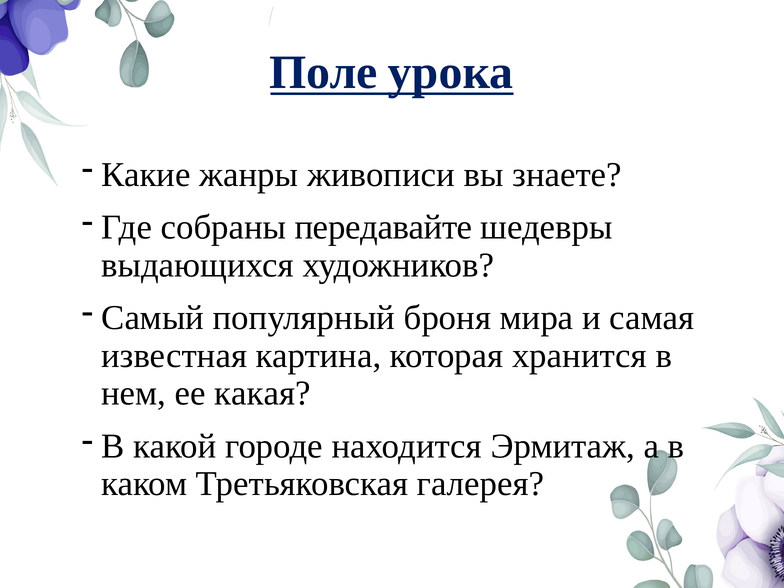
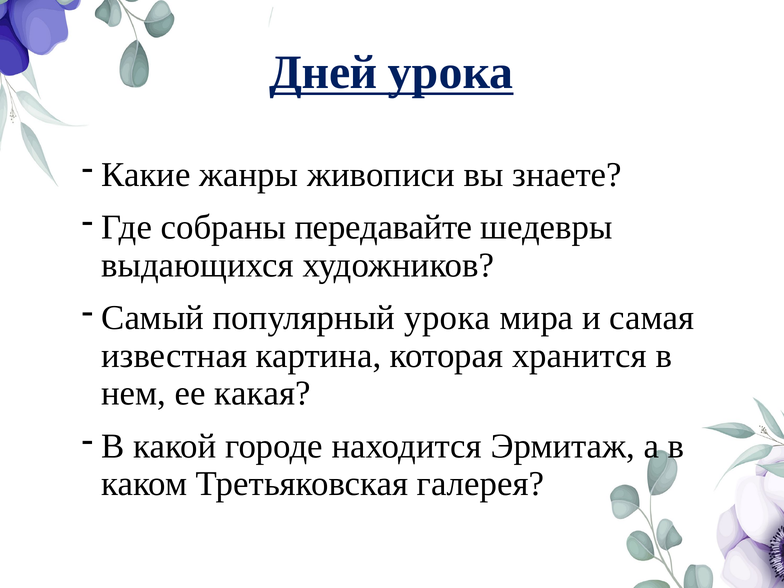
Поле: Поле -> Дней (323, 73)
популярный броня: броня -> урока (447, 318)
